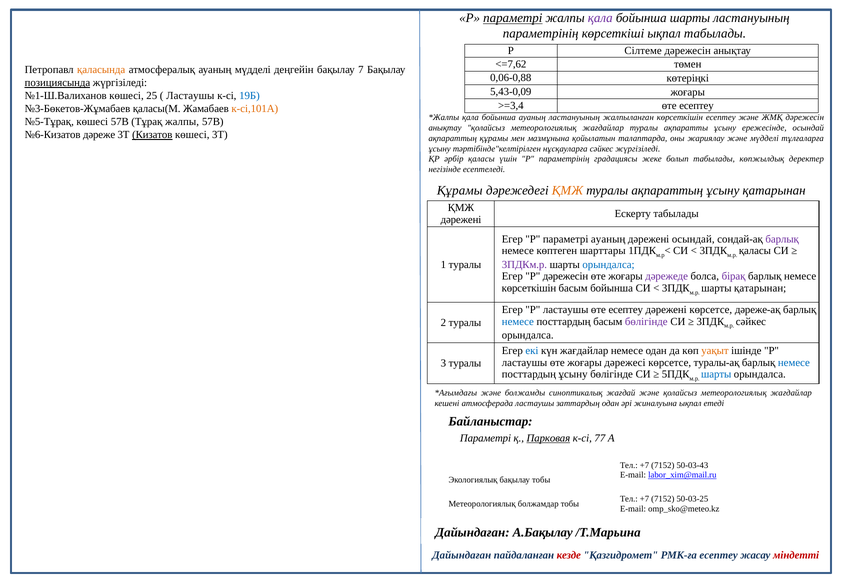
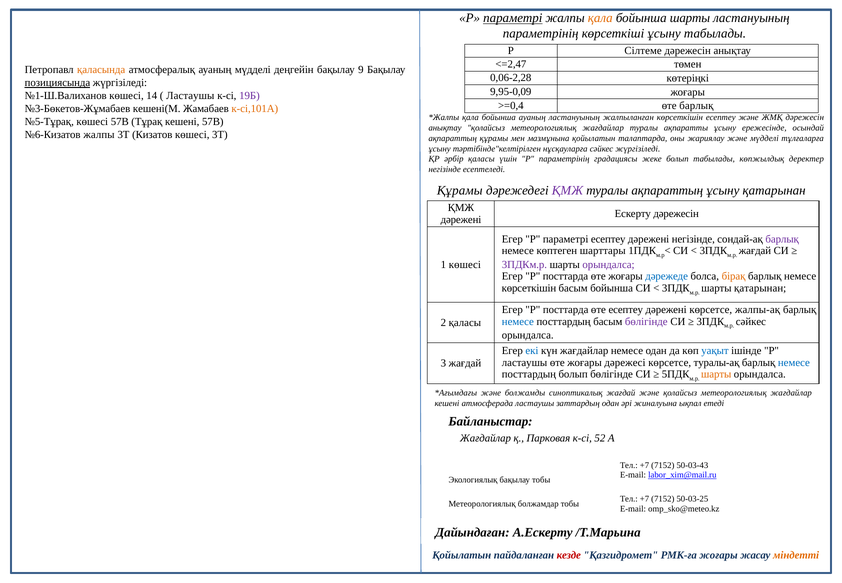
қала colour: purple -> orange (600, 18)
көрсеткіші ықпал: ықпал -> ұсыну (664, 34)
<=7,62: <=7,62 -> <=2,47 (511, 64)
7: 7 -> 9 (361, 70)
0,06-0,88: 0,06-0,88 -> 0,06-2,28 (511, 78)
5,43-0,09: 5,43-0,09 -> 9,95-0,09 (511, 92)
25: 25 -> 14 (152, 96)
19Б colour: blue -> purple (249, 96)
>=3,4: >=3,4 -> >=0,4 (511, 106)
есептеу: есептеу -> барлық (696, 106)
қаласы(М: қаласы(М -> кешені(М (157, 109)
Тұрақ жалпы: жалпы -> кешені (182, 122)
№6-Кизатов дәреже: дәреже -> жалпы (99, 135)
Кизатов underline: present -> none (152, 135)
ҚМЖ colour: orange -> purple (567, 191)
Ескерту табылады: табылады -> дәрежесін (676, 214)
параметрі ауаның: ауаның -> есептеу (608, 239)
дәрежені осындай: осындай -> негізінде (693, 239)
қаласы: қаласы -> жағдай (755, 251)
1 туралы: туралы -> көшесі (465, 264)
орындалса colour: blue -> purple (609, 264)
P дәрежесін: дәрежесін -> посттарда (565, 276)
дәрежеде colour: purple -> blue (667, 276)
бірақ colour: purple -> orange (734, 276)
Егер Р ластаушы: ластаушы -> посттарда (566, 310)
дәреже-ақ: дәреже-ақ -> жалпы-ақ (758, 310)
2 туралы: туралы -> қаласы (465, 323)
уақыт colour: orange -> blue (715, 350)
3 туралы: туралы -> жағдай (465, 363)
посттардың ұсыну: ұсыну -> болып (573, 374)
шарты colour: blue -> orange (716, 374)
Параметрі: Параметрі -> Жағдайлар (485, 438)
Парковая underline: present -> none (548, 438)
77: 77 -> 52 (600, 438)
А.Бақылау: А.Бақылау -> А.Ескерту (543, 533)
Дайындаған: Дайындаған -> Қойылатын (462, 555)
РМК-ға есептеу: есептеу -> жоғары (719, 555)
міндетті colour: red -> orange (796, 555)
